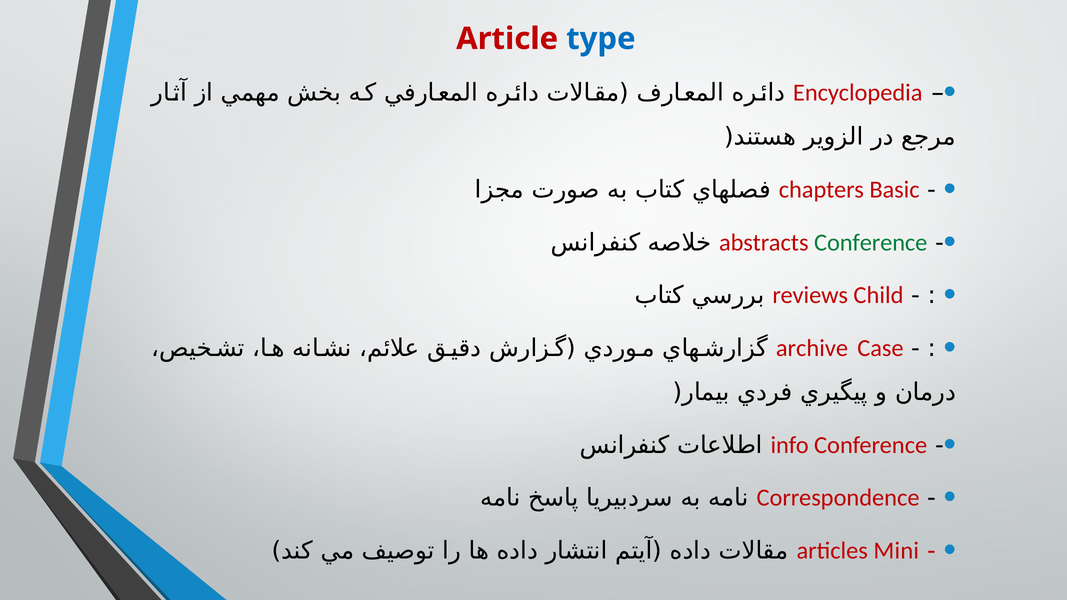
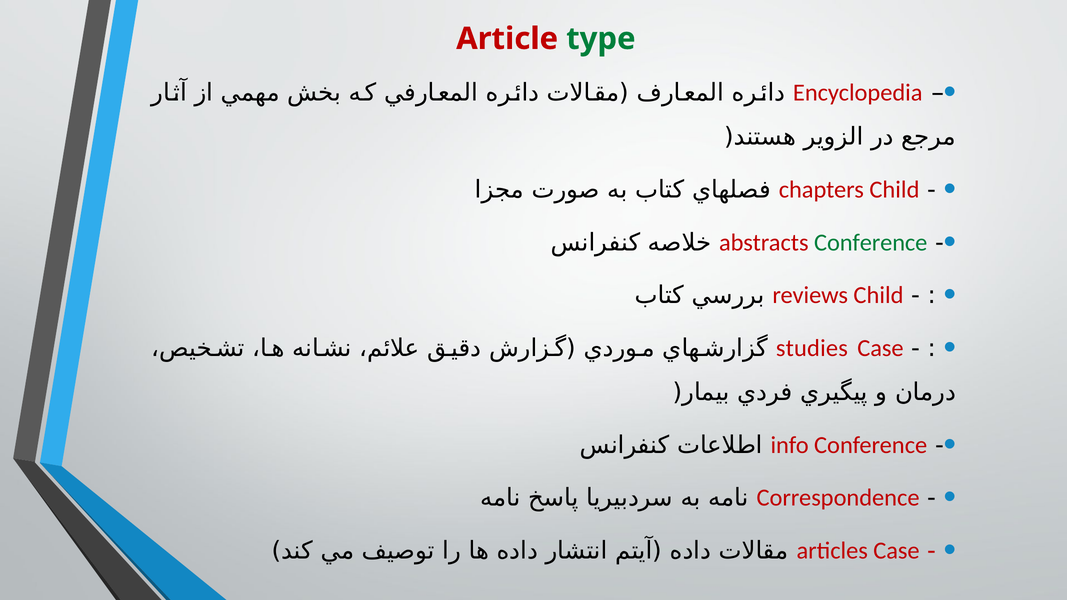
type colour: blue -> green (601, 39)
chapters Basic: Basic -> Child (894, 190)
archive: archive -> studies (812, 348)
articles Mini: Mini -> Case (896, 551)
